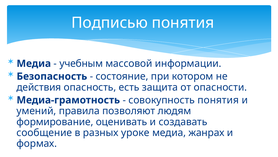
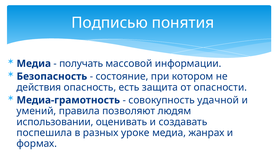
учебным: учебным -> получать (81, 63)
совокупность понятия: понятия -> удачной (218, 100)
формирование: формирование -> использовании (55, 121)
сообщение: сообщение -> поспешила (44, 132)
